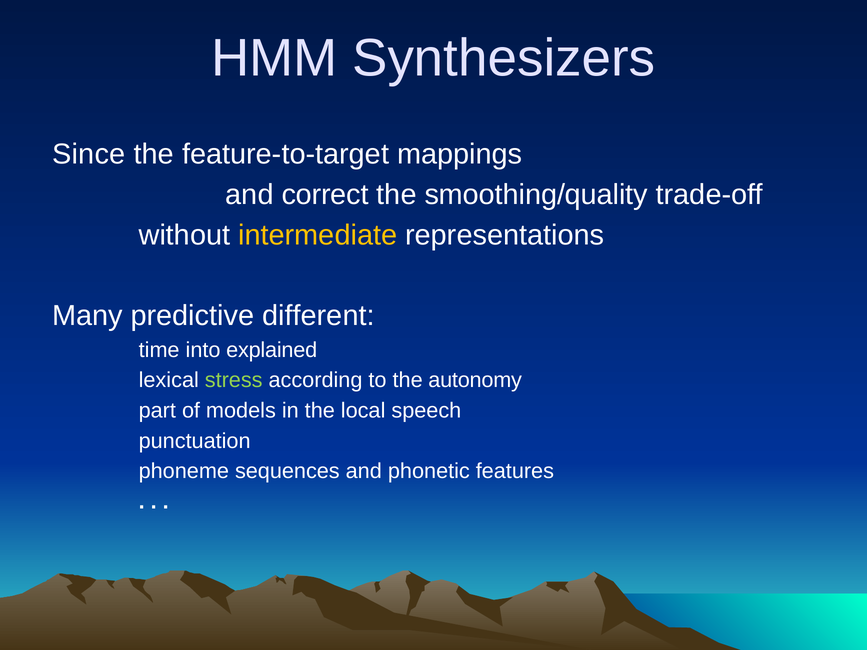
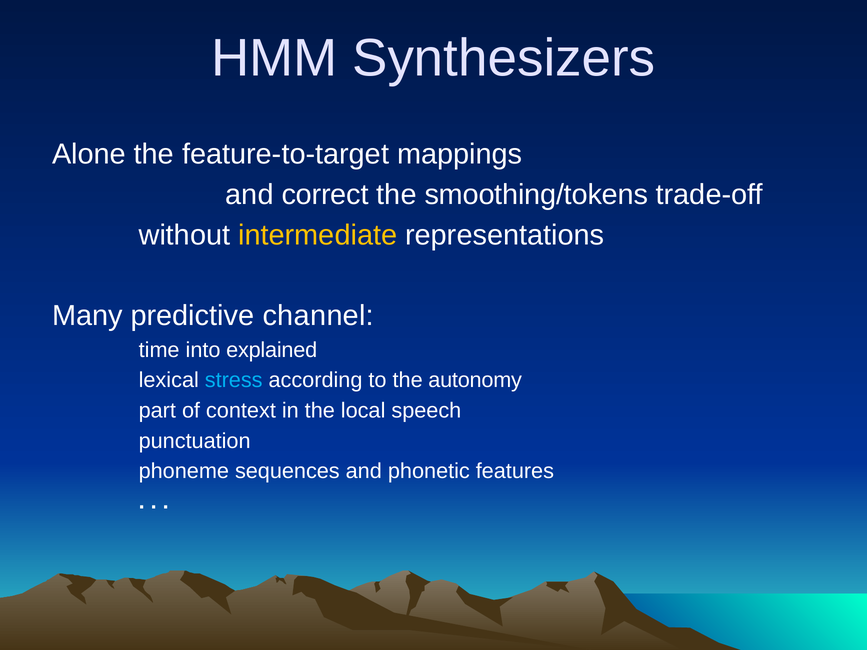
Since: Since -> Alone (89, 154)
smoothing/quality: smoothing/quality -> smoothing/tokens (536, 195)
different: different -> channel (318, 316)
stress colour: light green -> light blue (234, 380)
models: models -> context (241, 411)
